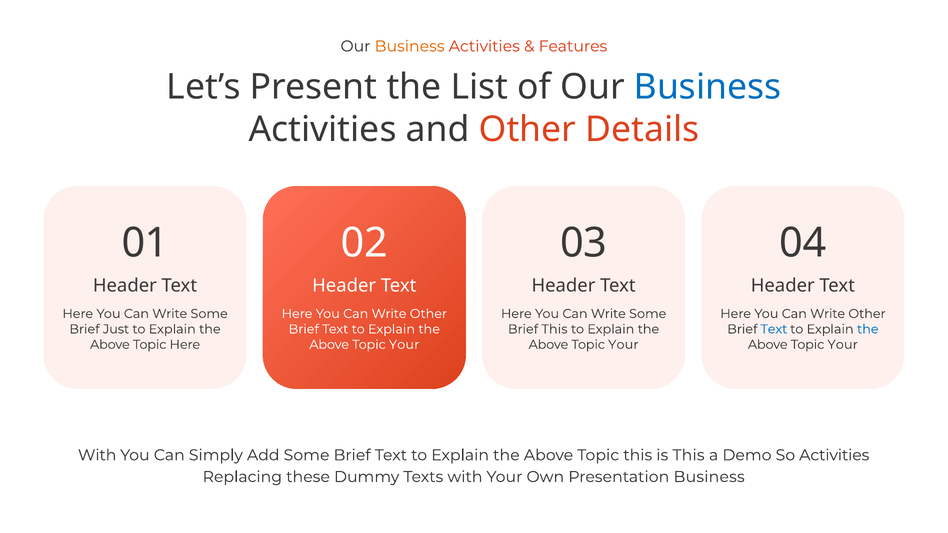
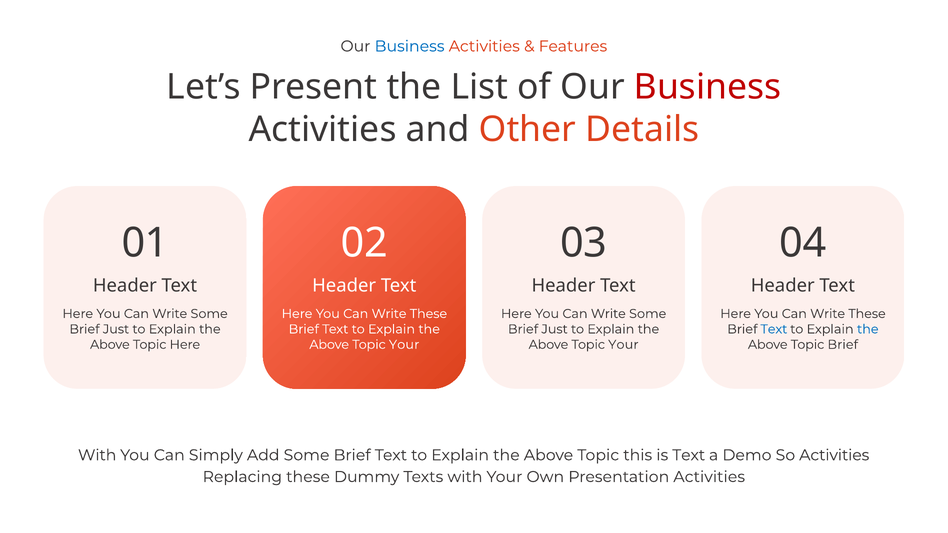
Business colour: orange -> blue (410, 46)
Business colour: blue -> red (708, 87)
Other: Other -> These (428, 314)
Other: Other -> These (867, 314)
This: This -> Just (555, 329)
Your: Your -> Brief (843, 345)
is This: This -> Text (689, 455)
Presentation Business: Business -> Activities (709, 477)
